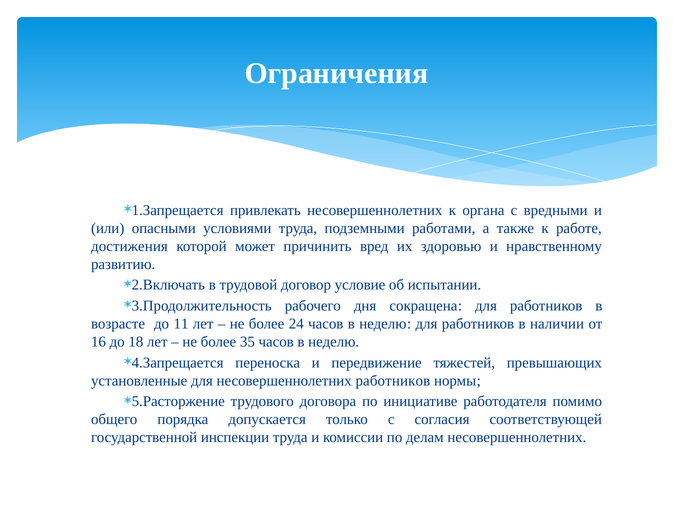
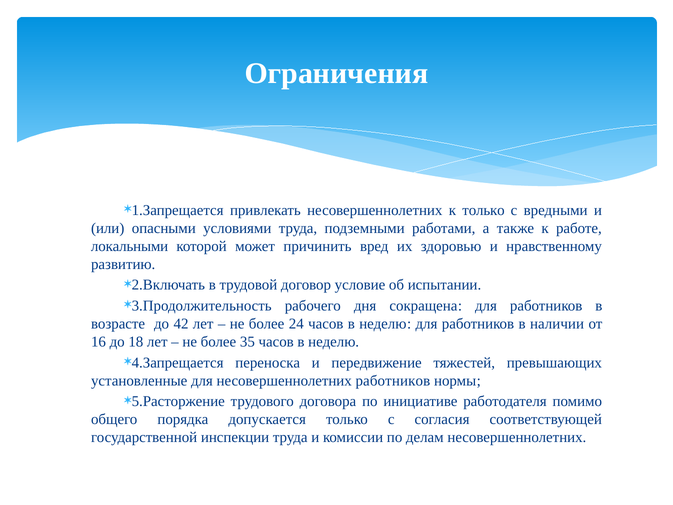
к органа: органа -> только (483, 210)
достижения: достижения -> локальными (130, 246)
11: 11 -> 42 (181, 324)
